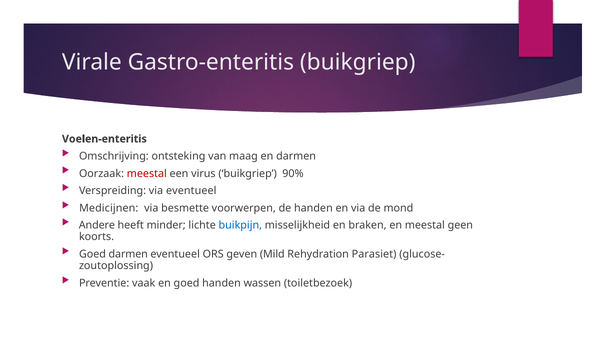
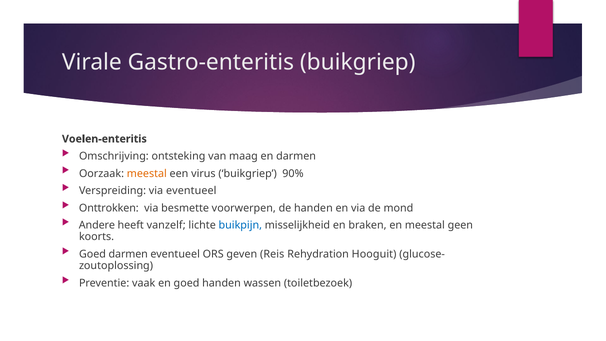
meestal colour: red -> orange (147, 173)
Medicijnen: Medicijnen -> Onttrokken (109, 208)
minder: minder -> vanzelf (166, 225)
Mild: Mild -> Reis (272, 254)
Parasiet: Parasiet -> Hooguit (374, 254)
